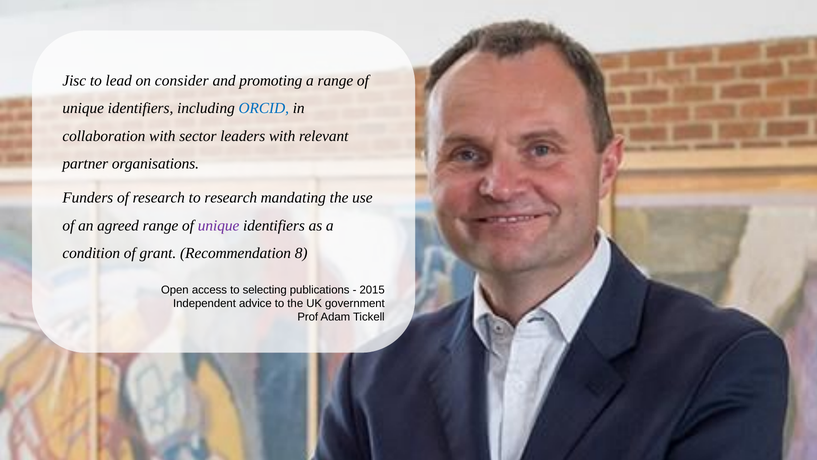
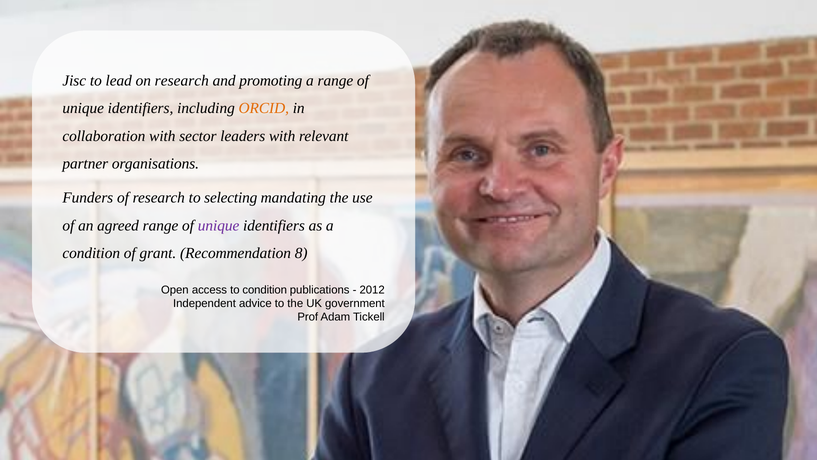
on consider: consider -> research (182, 81)
ORCID colour: blue -> orange (264, 108)
to research: research -> selecting (231, 198)
to selecting: selecting -> condition (265, 290)
2015: 2015 -> 2012 (372, 290)
